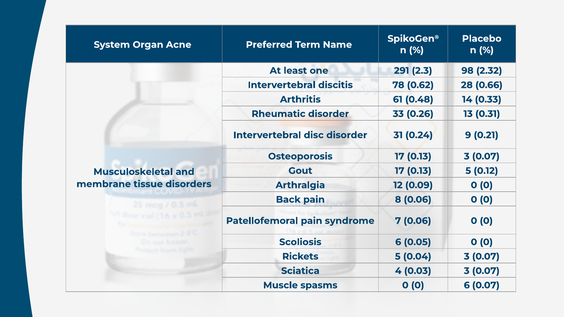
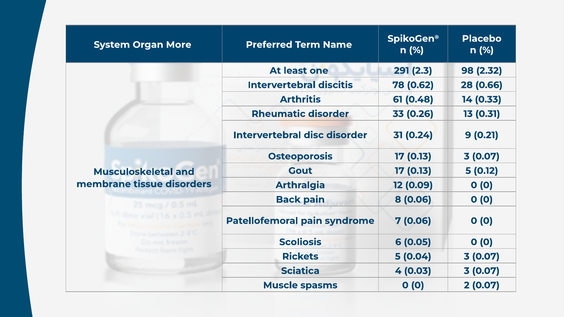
Acne: Acne -> More (179, 45)
0 6: 6 -> 2 (467, 285)
